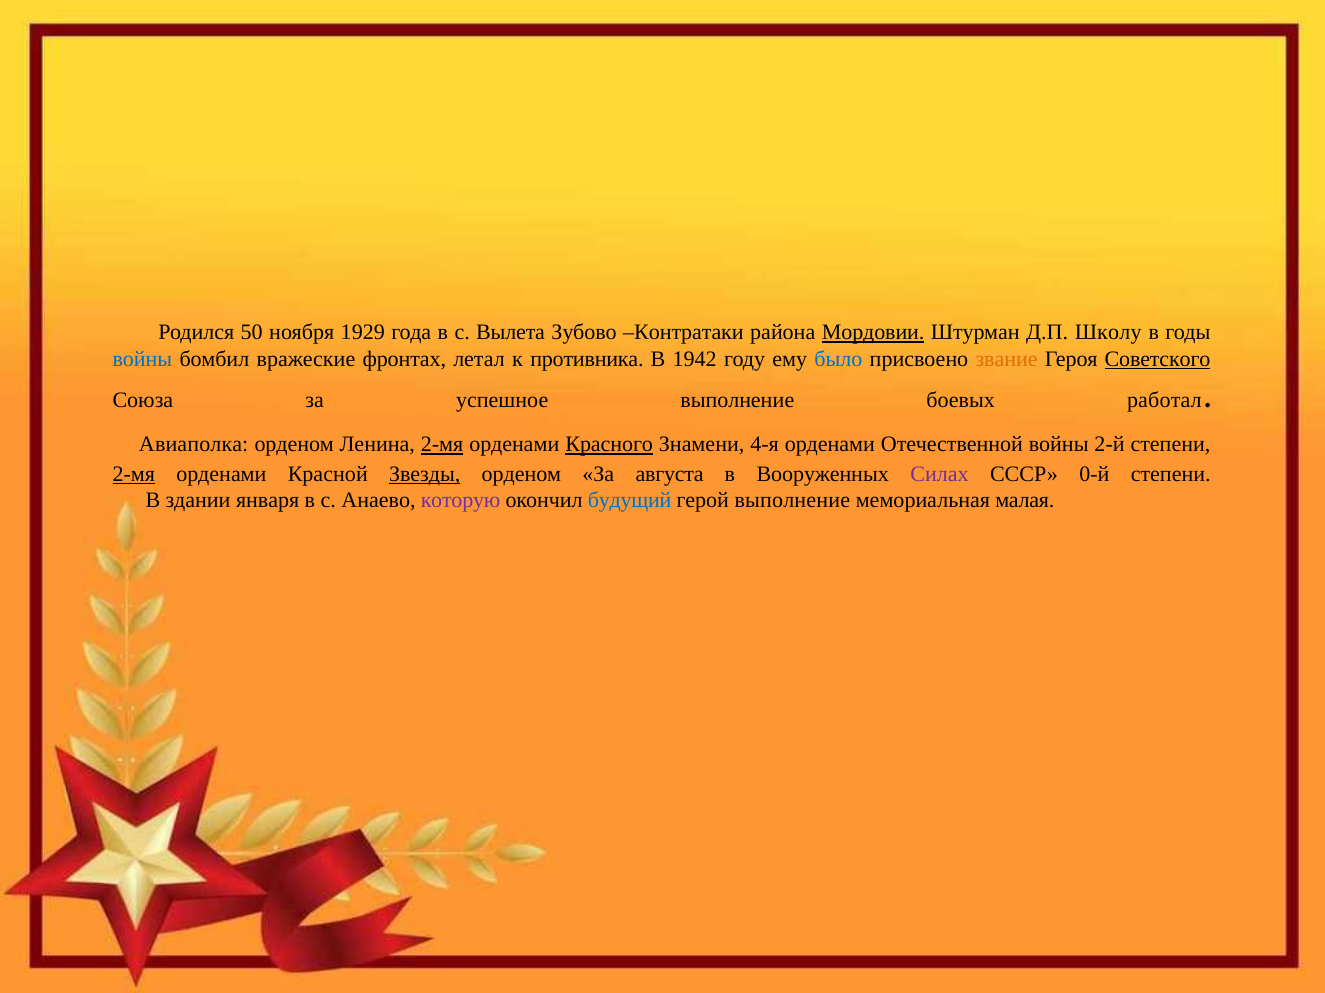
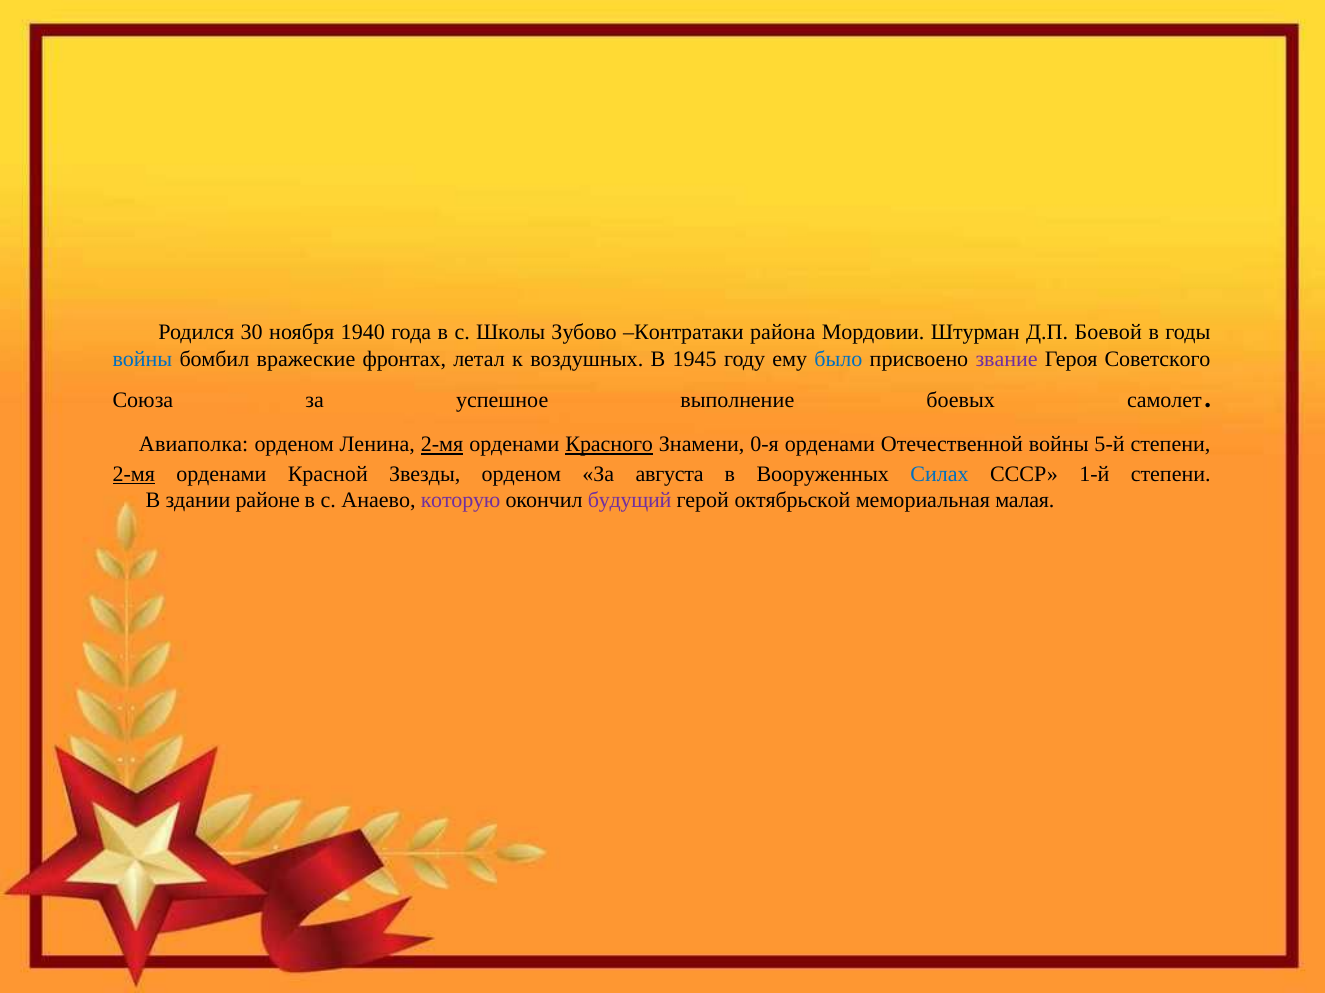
50: 50 -> 30 (252, 333)
1929: 1929 -> 1940 (363, 333)
Вылета: Вылета -> Школы (511, 333)
Мордовии underline: present -> none (873, 333)
Школу: Школу -> Боевой (1108, 333)
противника: противника -> воздушных (587, 359)
1942: 1942 -> 1945 (695, 359)
звание colour: orange -> purple (1007, 359)
Советского underline: present -> none (1158, 359)
работал: работал -> самолет (1164, 401)
4-я: 4-я -> 0-я (765, 445)
2-й: 2-й -> 5-й (1110, 445)
Звезды underline: present -> none (425, 474)
Силах colour: purple -> blue (939, 474)
0-й: 0-й -> 1-й (1094, 474)
января: января -> районе (268, 501)
будущий colour: blue -> purple (630, 501)
герой выполнение: выполнение -> октябрьской (793, 501)
